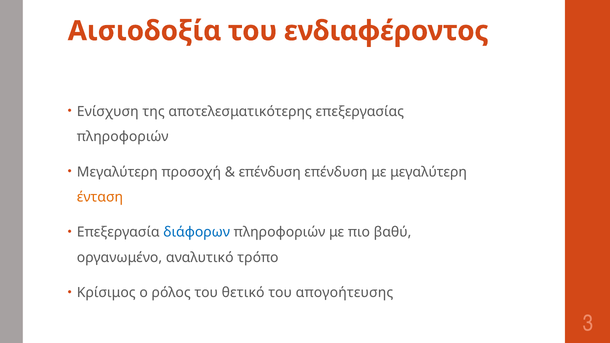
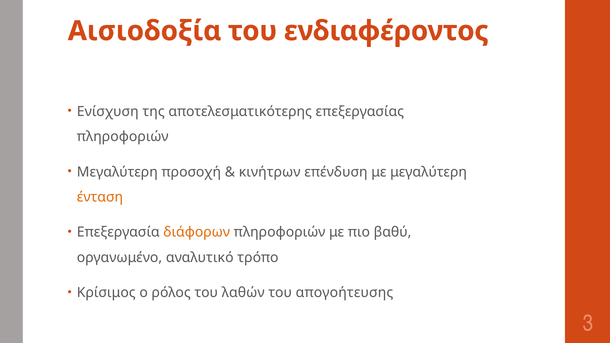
επένδυση: επένδυση -> κινήτρων (270, 172)
διάφορων colour: blue -> orange (197, 232)
θετικό: θετικό -> λαθών (243, 293)
